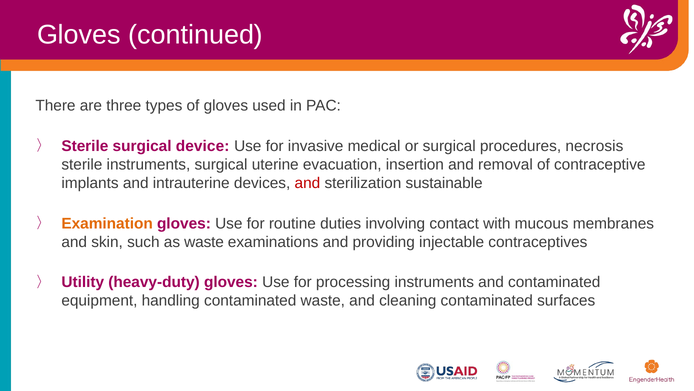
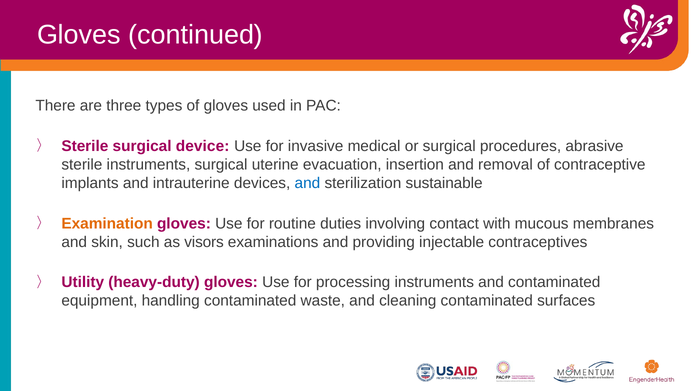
necrosis: necrosis -> abrasive (594, 146)
and colour: red -> blue (307, 183)
as waste: waste -> visors (204, 242)
